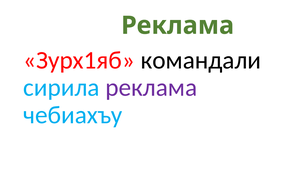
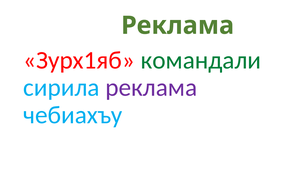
командали colour: black -> green (201, 60)
